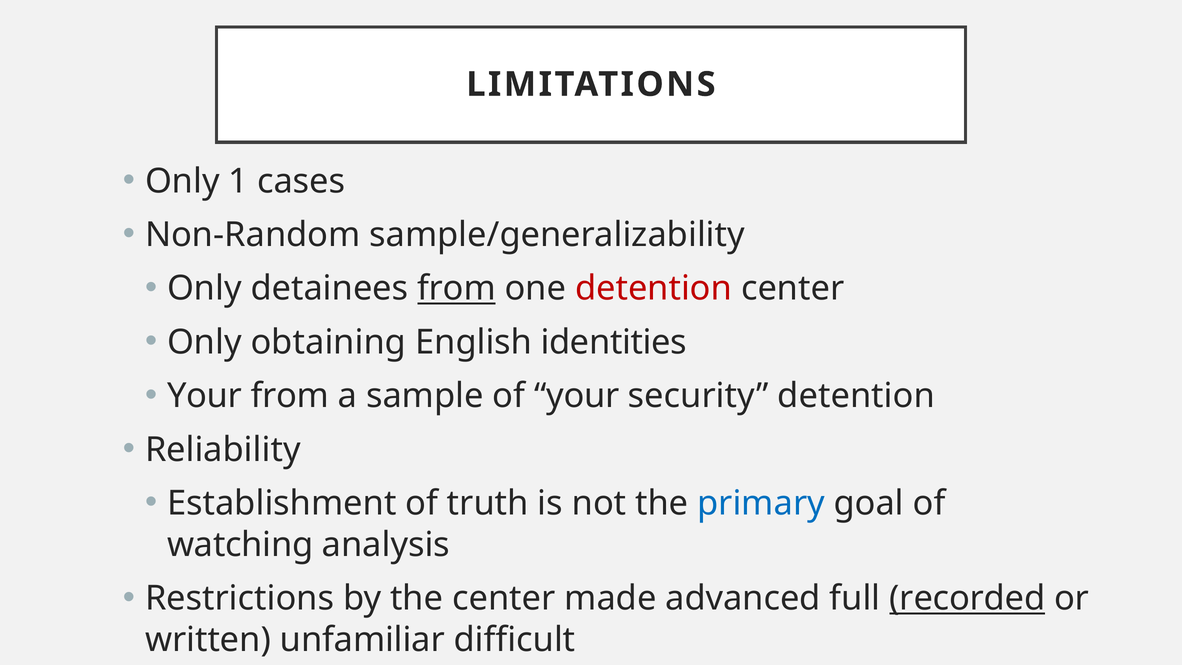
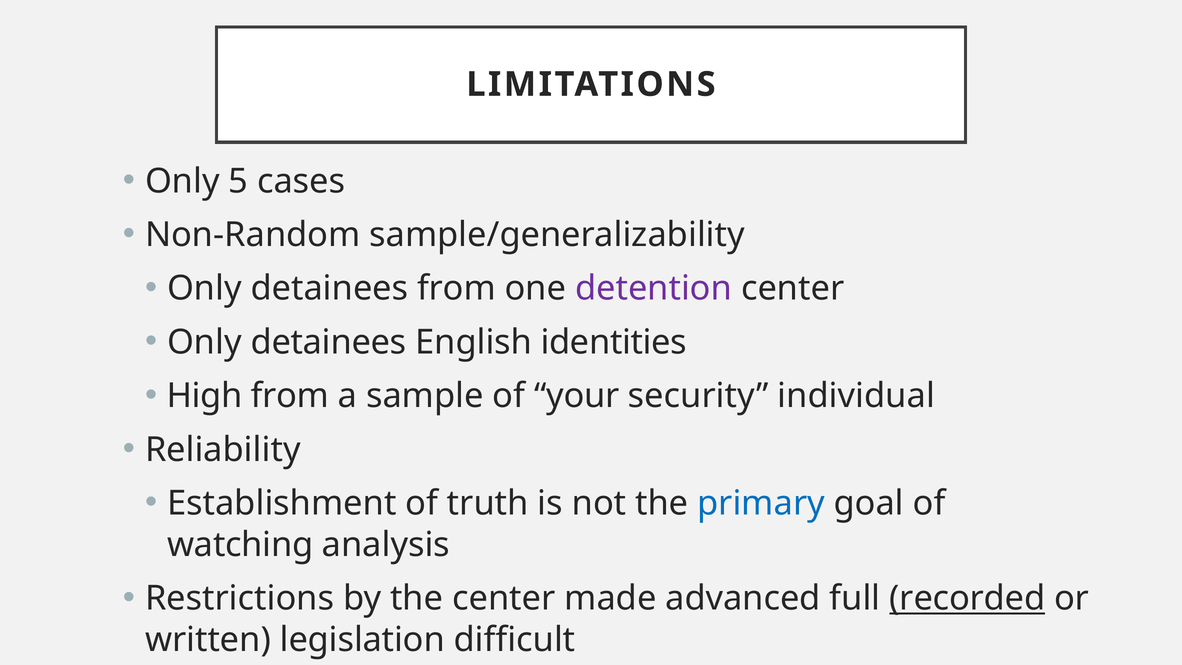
1: 1 -> 5 (238, 181)
from underline: present -> none (457, 289)
detention colour: red -> purple (654, 289)
obtaining: obtaining -> detainees (329, 342)
Your: Your -> High (205, 396)
security detention: detention -> individual (856, 396)
unfamiliar: unfamiliar -> legislation (362, 640)
